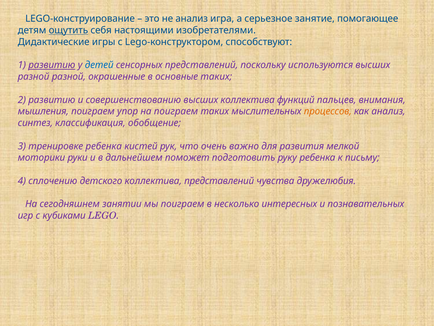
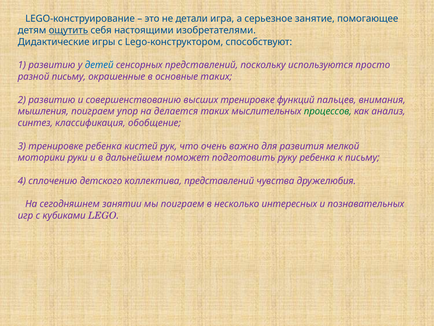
не анализ: анализ -> детали (192, 19)
развитию underline: present -> none (52, 65)
используются высших: высших -> просто (373, 65)
разной разной: разной -> письму (69, 77)
высших коллектива: коллектива -> тренировке (248, 100)
на поиграем: поиграем -> делается (176, 111)
процессов colour: orange -> green (328, 111)
